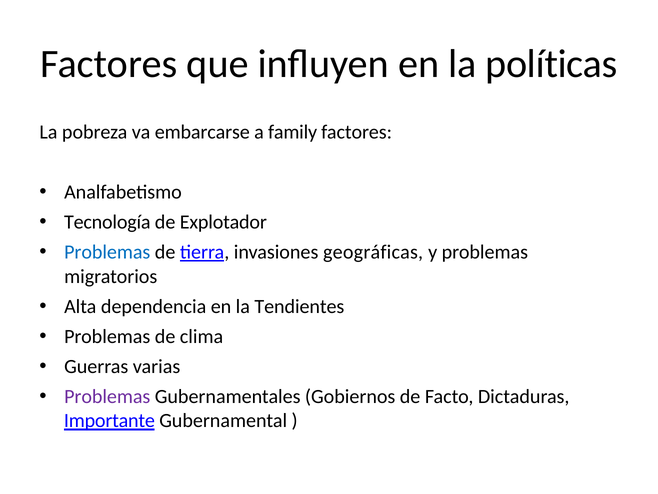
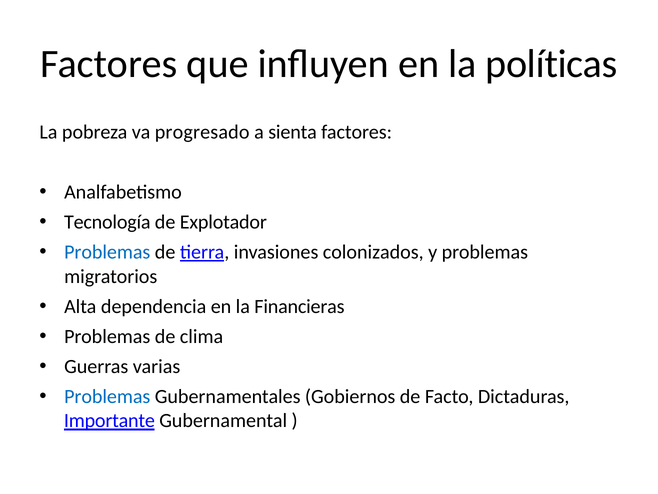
embarcarse: embarcarse -> progresado (202, 132)
family: family -> sienta (293, 132)
geográficas: geográficas -> colonizados (373, 252)
Tendientes: Tendientes -> Financieras (299, 306)
Problemas colour: purple -> blue (107, 396)
